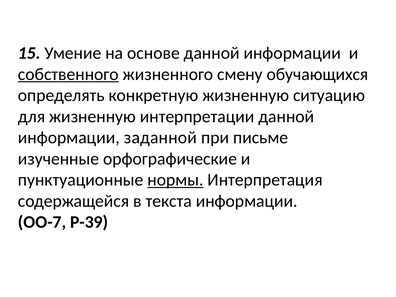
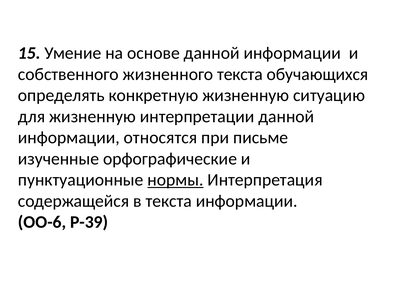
собственного underline: present -> none (68, 74)
жизненного смену: смену -> текста (240, 74)
заданной: заданной -> относятся (160, 138)
ОО-7: ОО-7 -> ОО-6 (42, 222)
